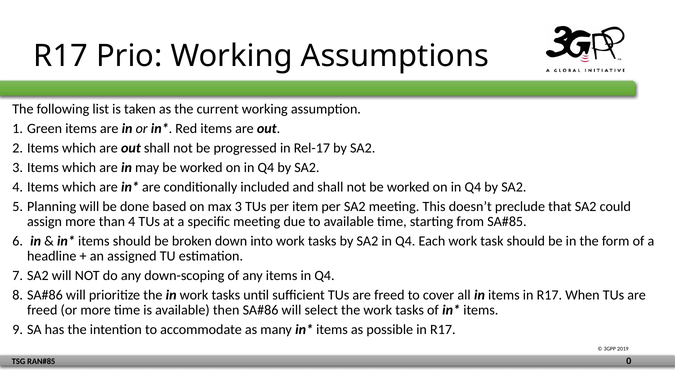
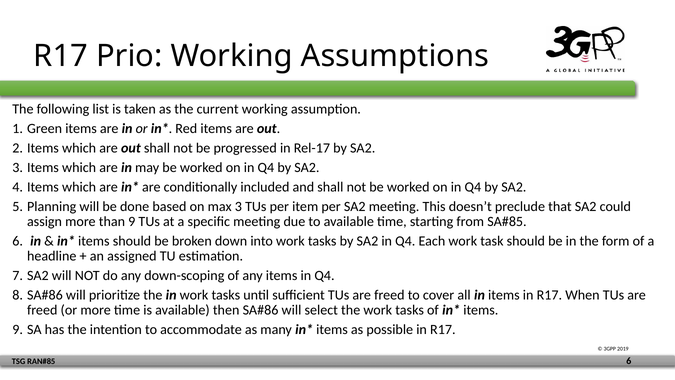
than 4: 4 -> 9 (132, 221)
0: 0 -> 6 (629, 361)
